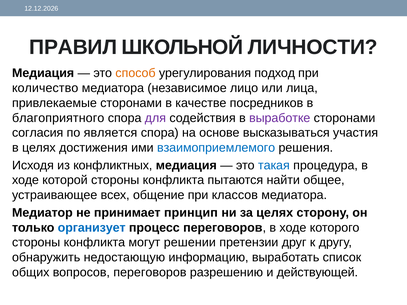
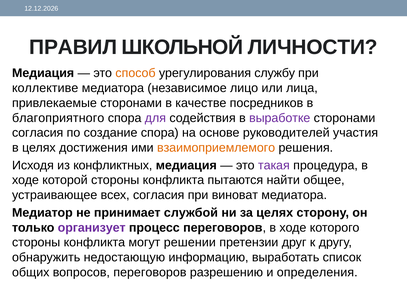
подход: подход -> службу (275, 73)
количество: количество -> коллективе (45, 88)
является: является -> создание (111, 133)
высказываться: высказываться -> руководителей (286, 133)
взаимоприемлемого colour: blue -> orange (216, 148)
такая colour: blue -> purple (274, 165)
всех общение: общение -> согласия (159, 195)
классов: классов -> виноват (235, 195)
принцип: принцип -> службой (191, 213)
организует colour: blue -> purple (92, 228)
действующей: действующей -> определения (317, 273)
